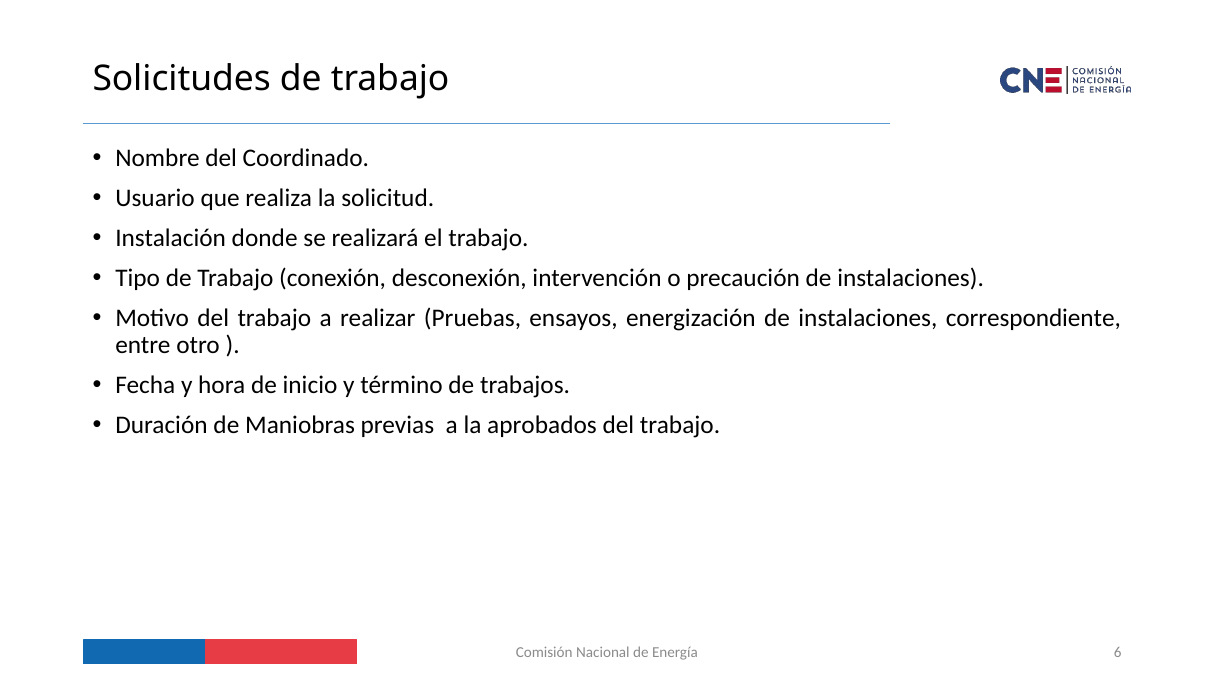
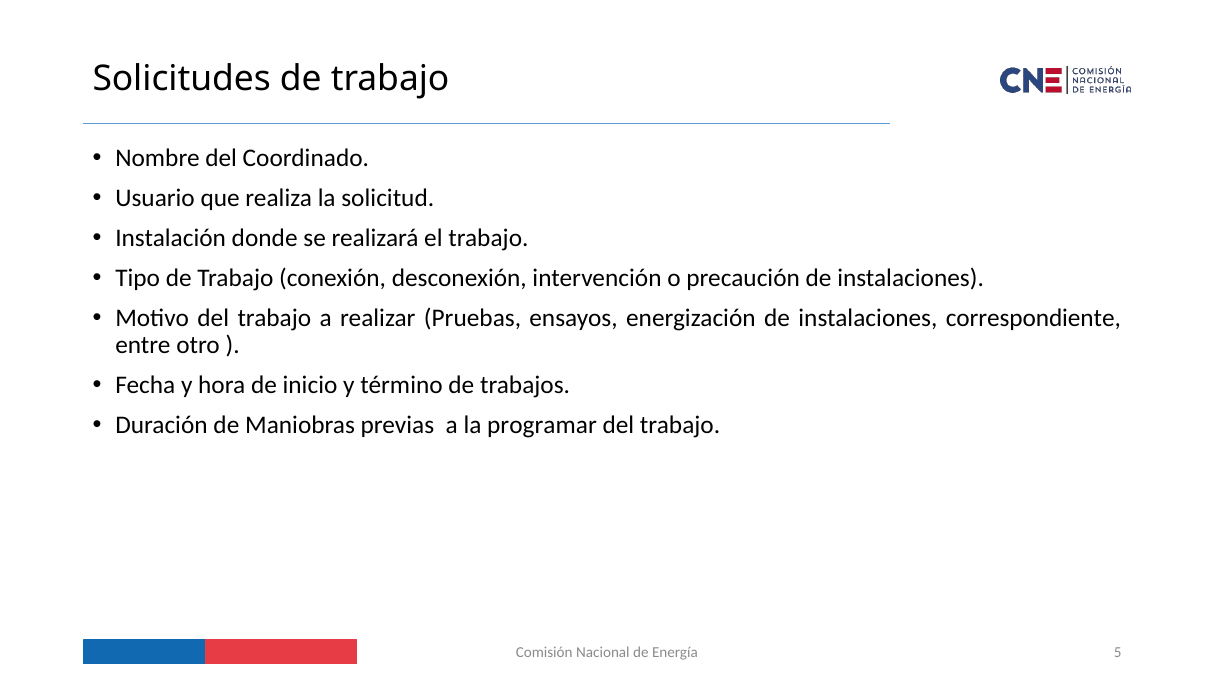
aprobados: aprobados -> programar (542, 425)
6: 6 -> 5 (1118, 652)
